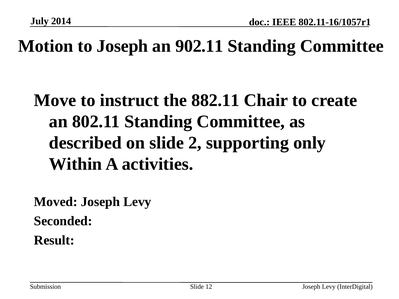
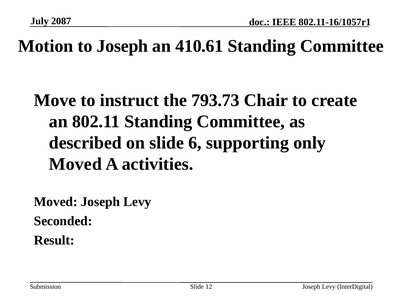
2014: 2014 -> 2087 (61, 21)
902.11: 902.11 -> 410.61 (199, 46)
882.11: 882.11 -> 793.73 (215, 100)
2: 2 -> 6 (195, 143)
Within: Within -> Moved (75, 164)
